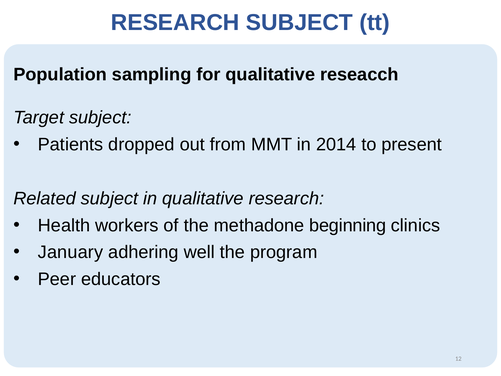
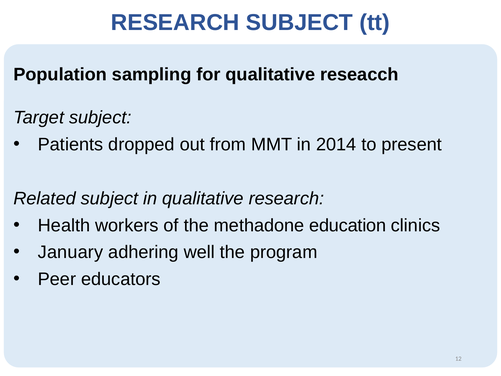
beginning: beginning -> education (348, 225)
